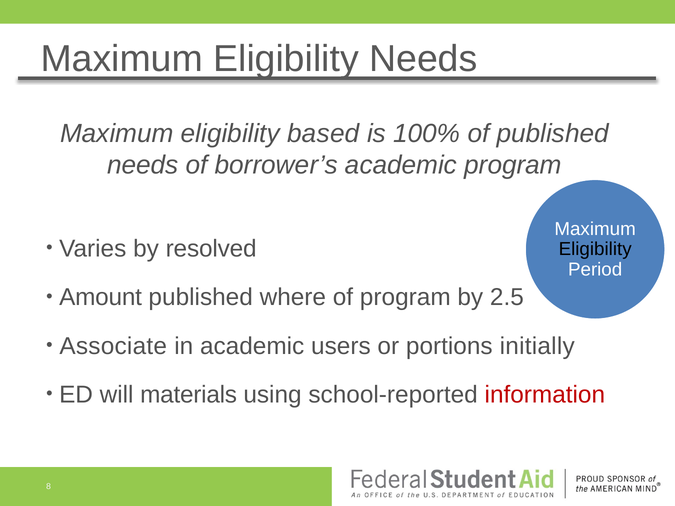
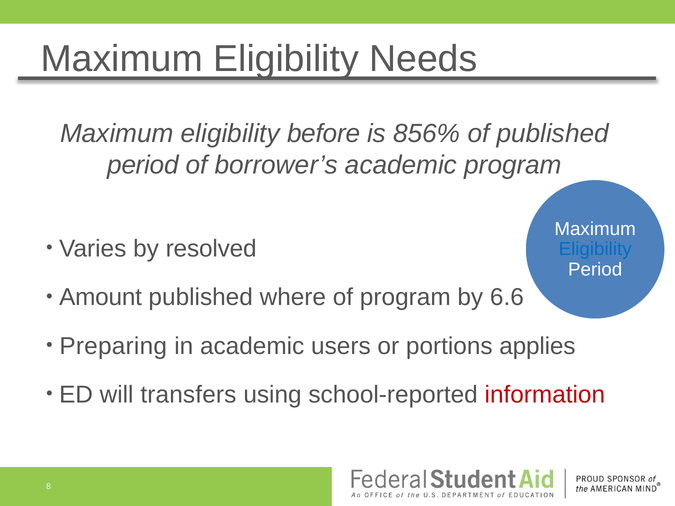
based: based -> before (324, 133)
100%: 100% -> 856% (427, 133)
needs: needs -> period (143, 165)
Eligibility colour: black -> blue (595, 249)
2.5: 2.5 -> 6.6 (507, 298)
Associate: Associate -> Preparing (113, 346)
initially: initially -> applies (537, 346)
materials: materials -> transfers (188, 395)
